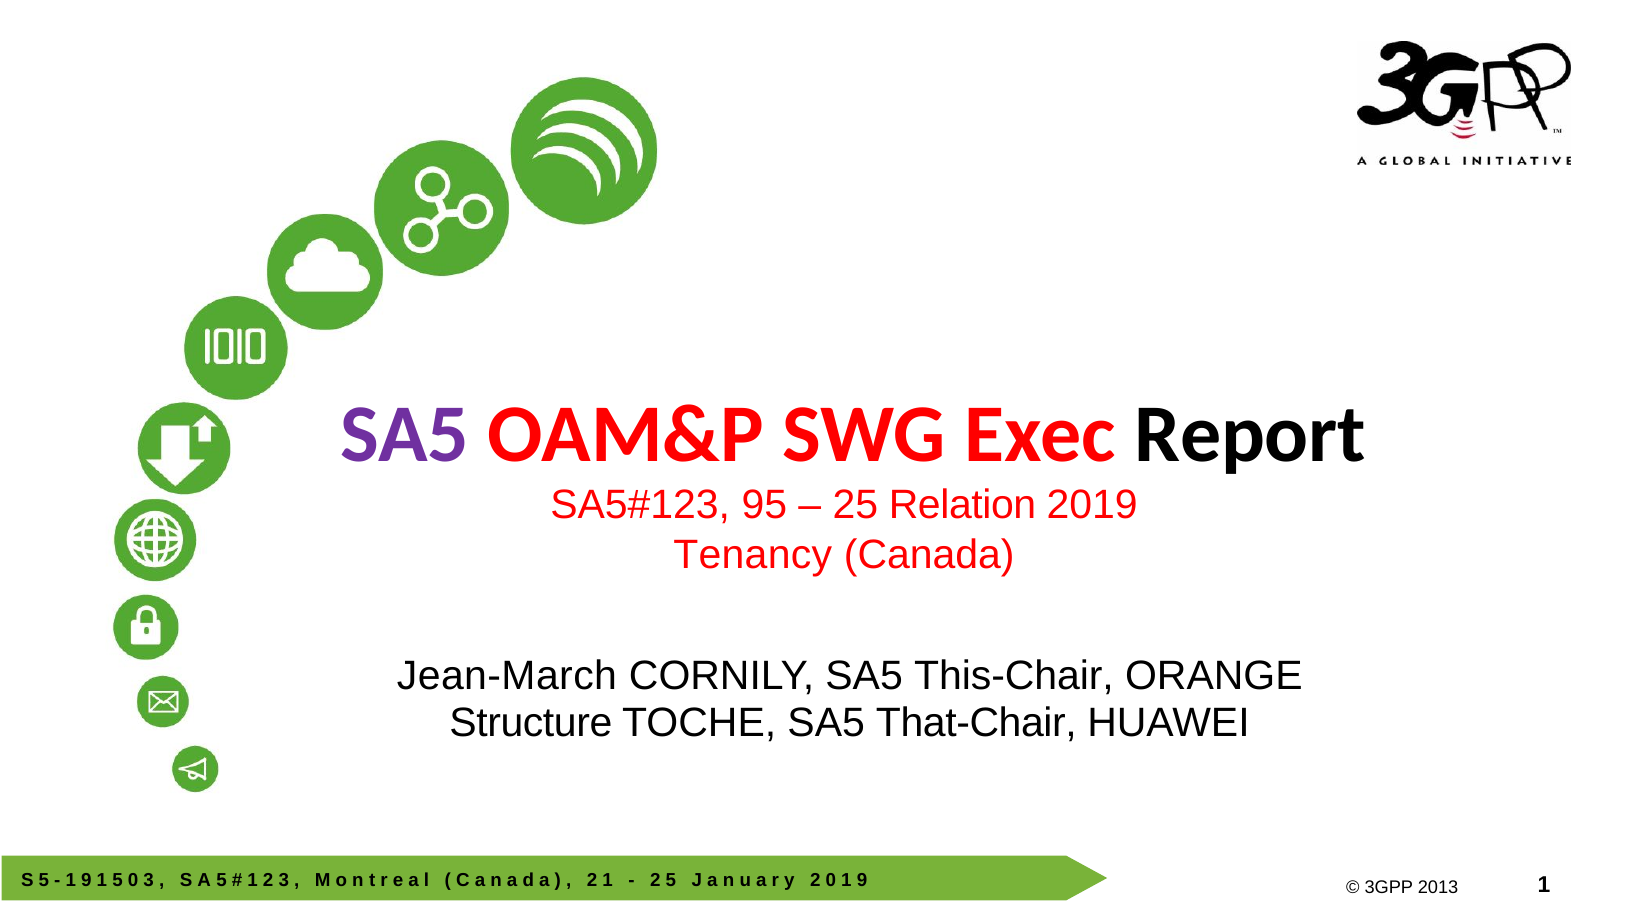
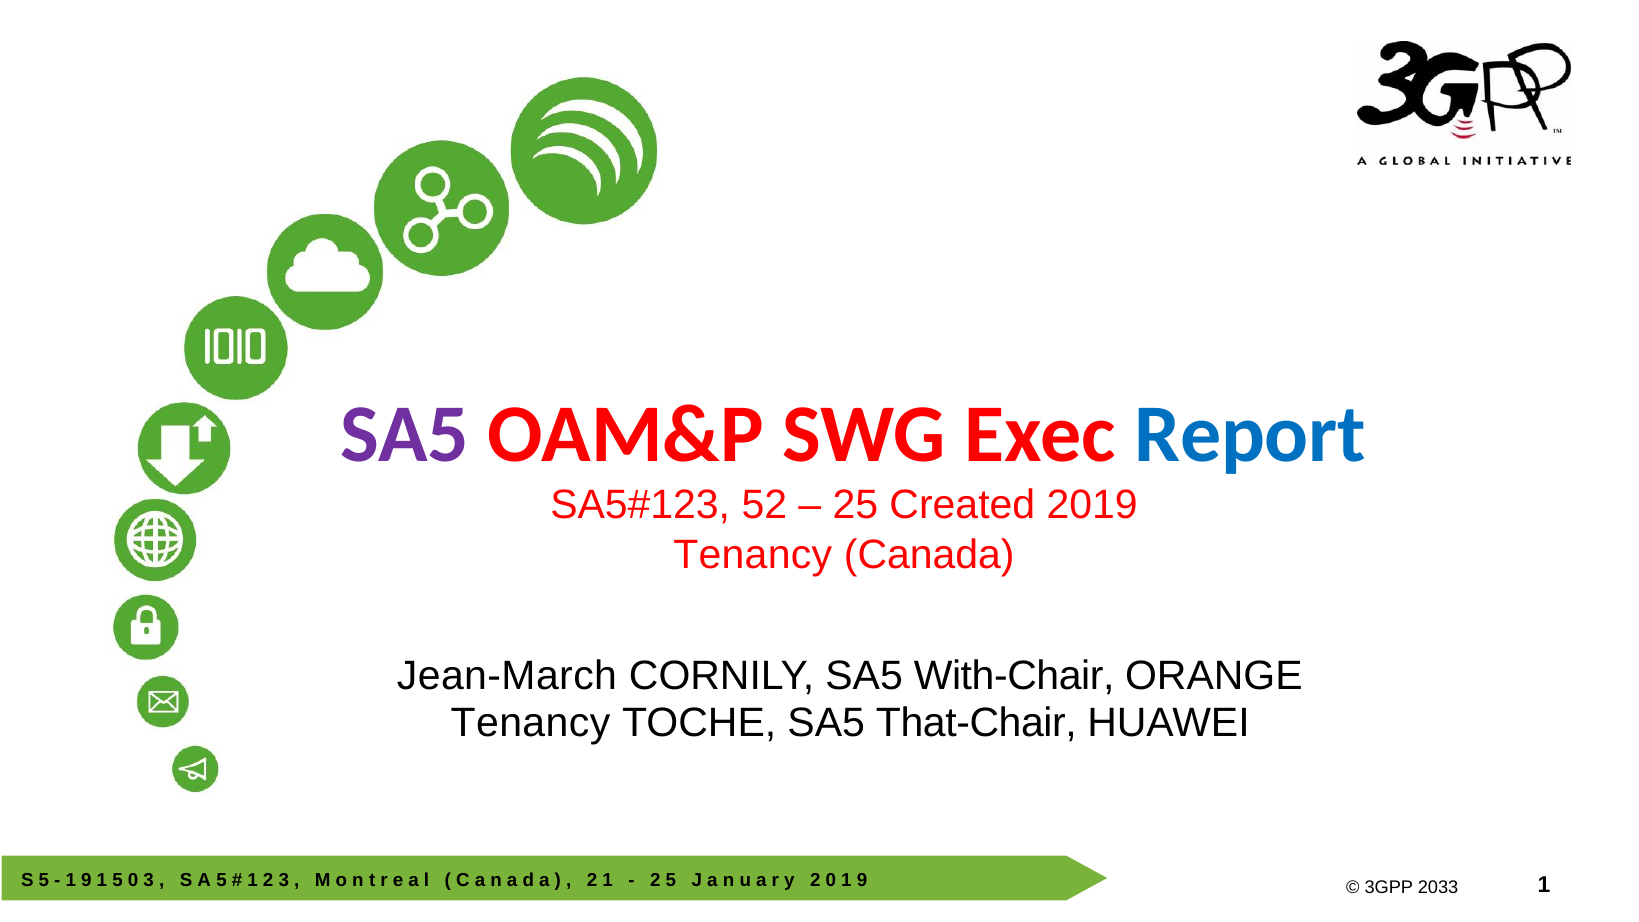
Report colour: black -> blue (1250, 434)
95: 95 -> 52 (764, 505)
Relation: Relation -> Created (962, 505)
This-Chair: This-Chair -> With-Chair (1014, 676)
Structure: Structure -> Tenancy (530, 723)
2013: 2013 -> 2033 (1438, 887)
